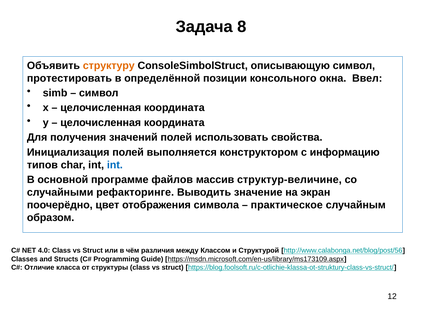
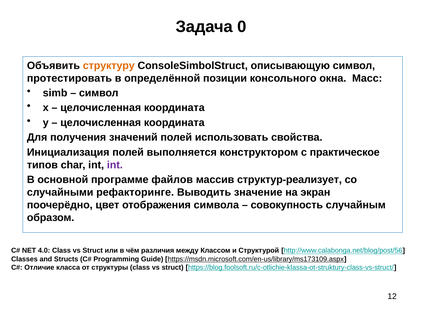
8: 8 -> 0 (242, 27)
Ввел: Ввел -> Масс (367, 78)
информацию: информацию -> практическое (345, 152)
int colour: blue -> purple (115, 165)
структур-величине: структур-величине -> структур-реализует (289, 179)
практическое: практическое -> совокупность (287, 205)
